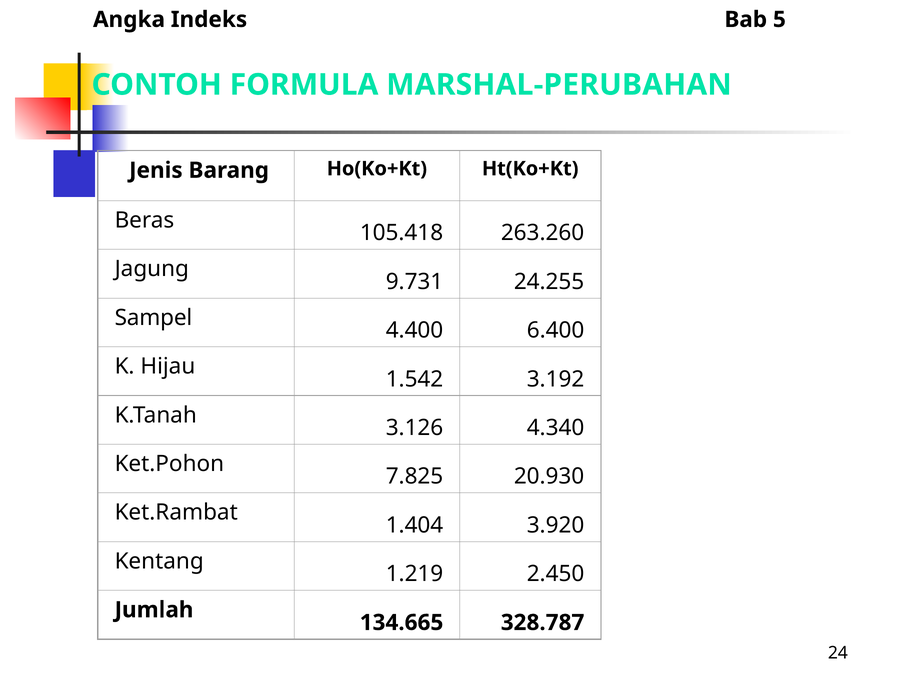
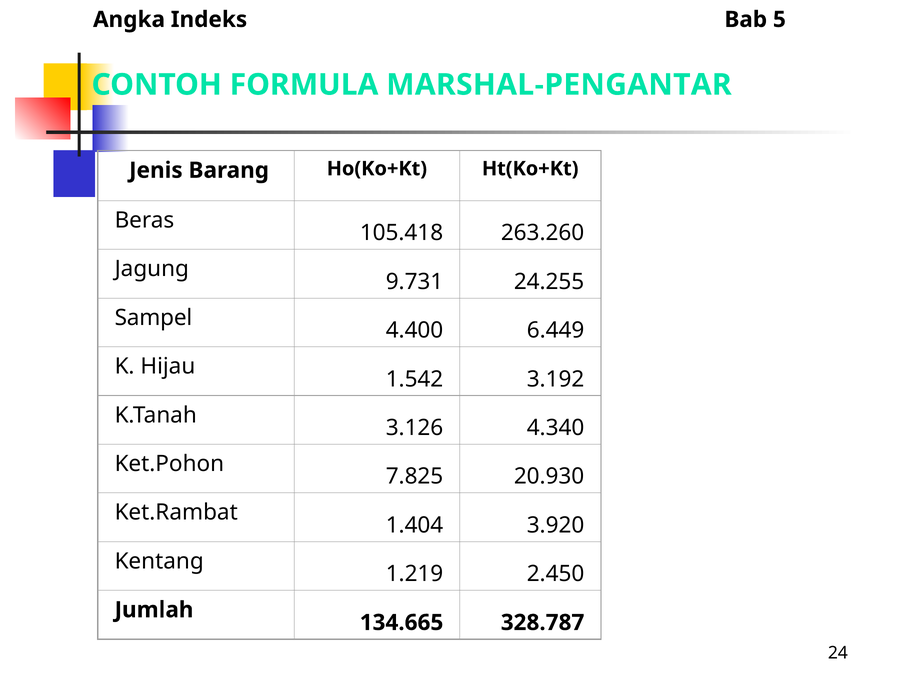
MARSHAL-PERUBAHAN: MARSHAL-PERUBAHAN -> MARSHAL-PENGANTAR (559, 85)
6.400: 6.400 -> 6.449 (556, 330)
